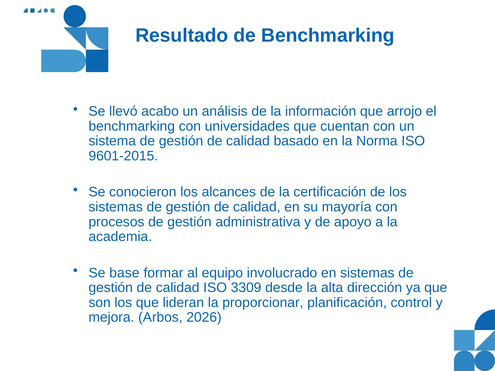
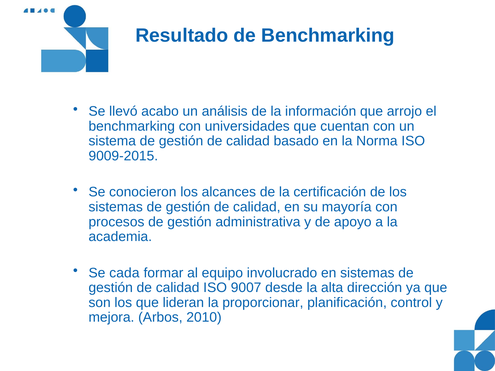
9601-2015: 9601-2015 -> 9009-2015 (123, 156)
base: base -> cada (124, 273)
3309: 3309 -> 9007 (246, 288)
2026: 2026 -> 2010 (204, 318)
